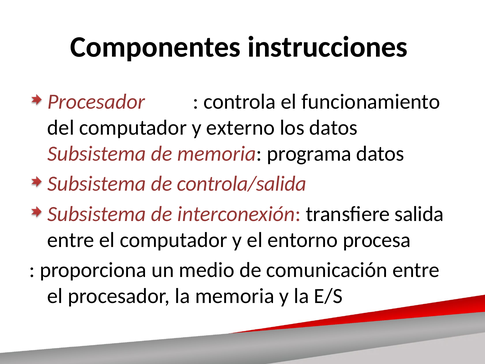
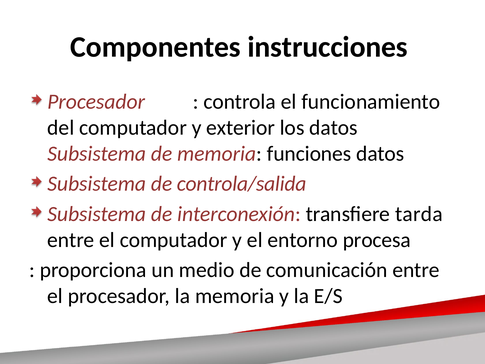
externo: externo -> exterior (241, 128)
programa: programa -> funciones (309, 153)
salida: salida -> tarda (419, 214)
